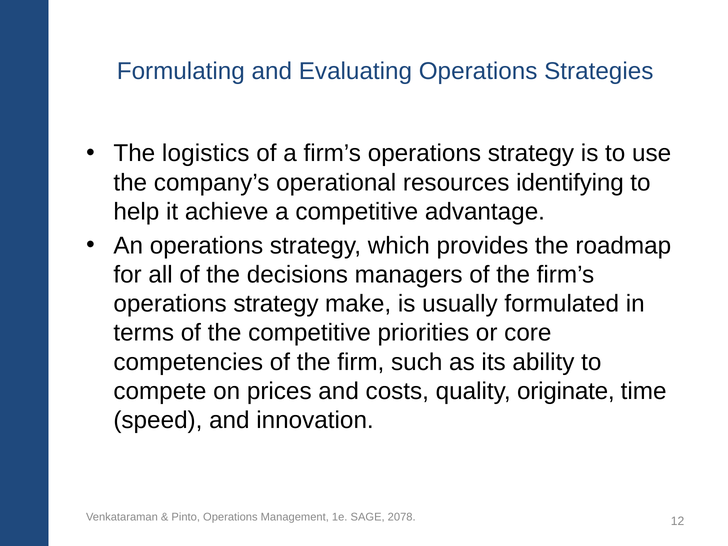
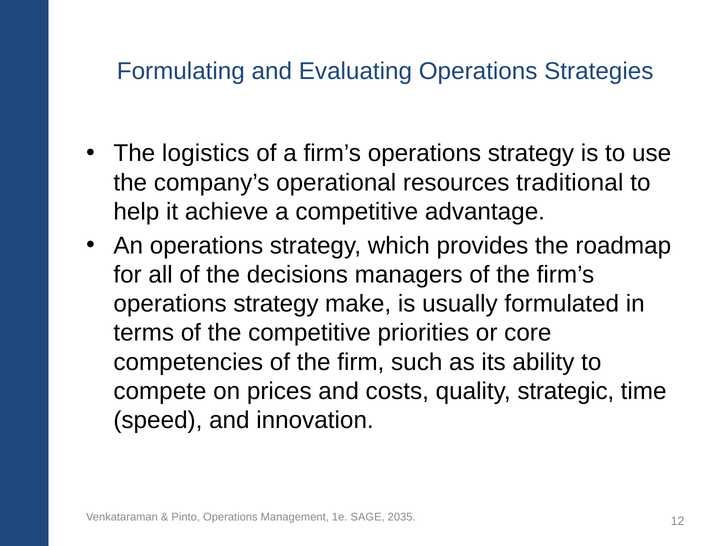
identifying: identifying -> traditional (570, 183)
originate: originate -> strategic (566, 391)
2078: 2078 -> 2035 (402, 517)
